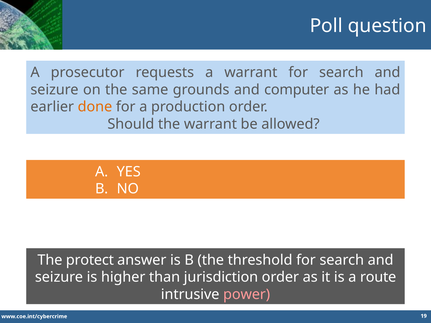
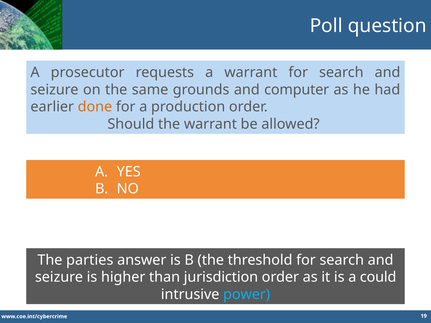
protect: protect -> parties (90, 260)
route: route -> could (378, 277)
power colour: pink -> light blue (247, 295)
